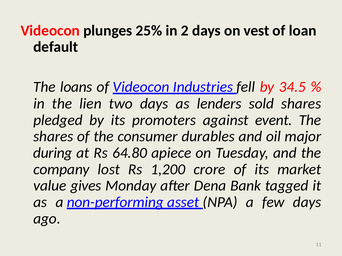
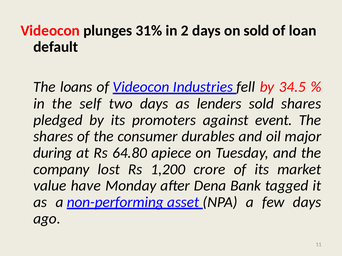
25%: 25% -> 31% (149, 31)
on vest: vest -> sold (257, 31)
lien: lien -> self (90, 104)
gives: gives -> have (86, 186)
